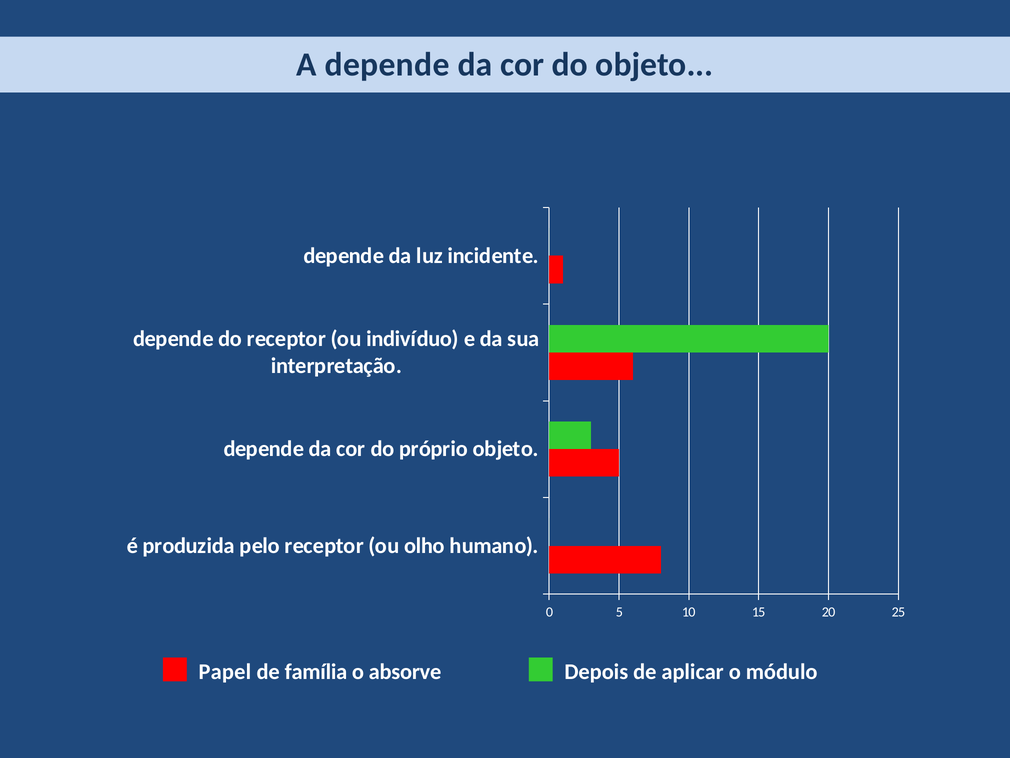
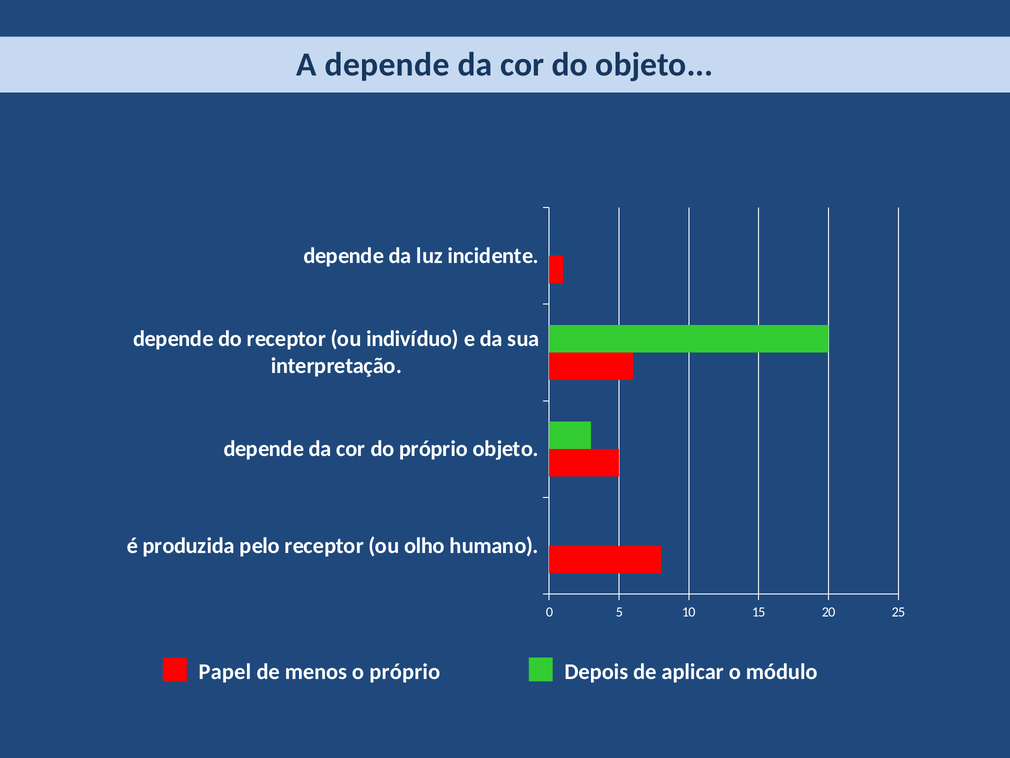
família: família -> menos (316, 672)
o absorve: absorve -> próprio (405, 672)
